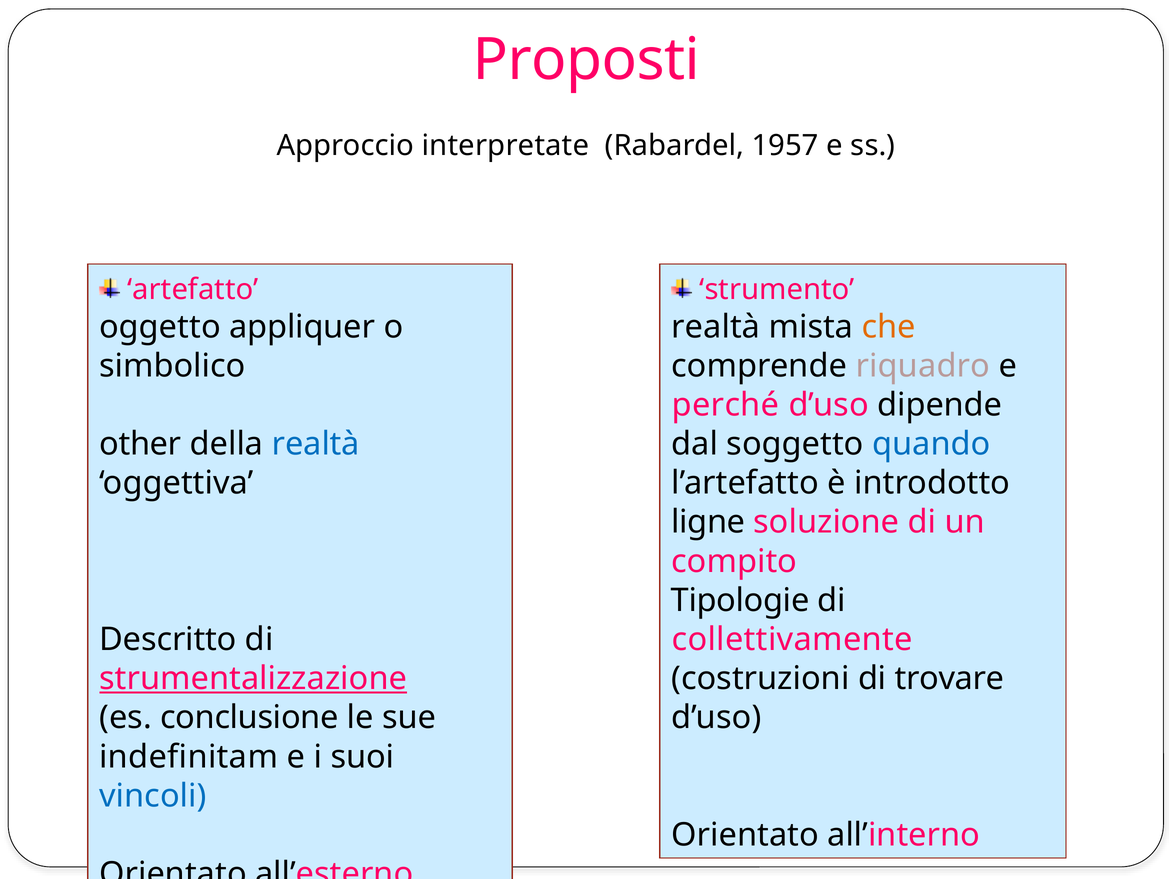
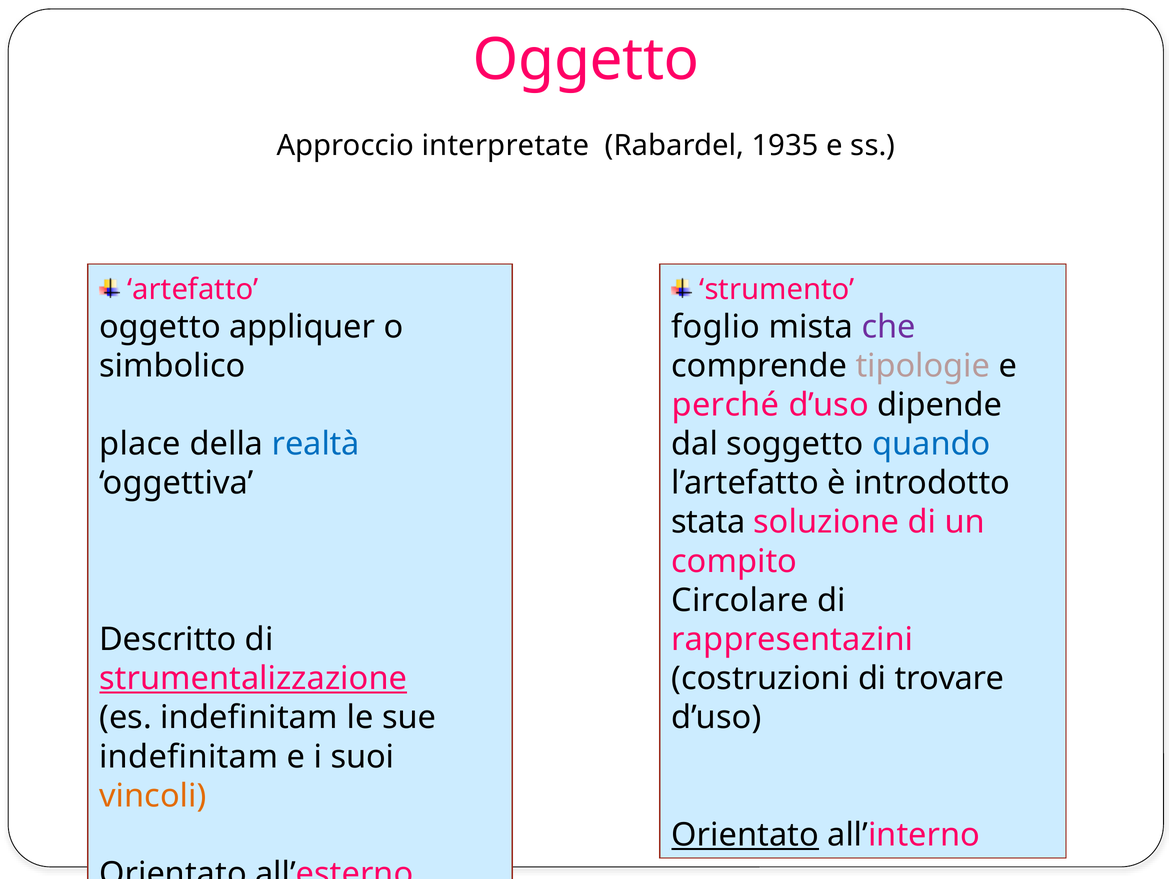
Proposti: Proposti -> Oggetto (586, 60)
1957: 1957 -> 1935 (785, 146)
realtà: realtà -> foglio (716, 327)
che colour: orange -> purple (889, 327)
riquadro: riquadro -> tipologie (923, 366)
other: other -> place (140, 444)
ligne: ligne -> stata (708, 522)
Tipologie: Tipologie -> Circolare (740, 600)
collettivamente: collettivamente -> rappresentazini (792, 639)
es conclusione: conclusione -> indefinitam (249, 718)
vincoli colour: blue -> orange (153, 796)
Orientato underline: none -> present (745, 835)
